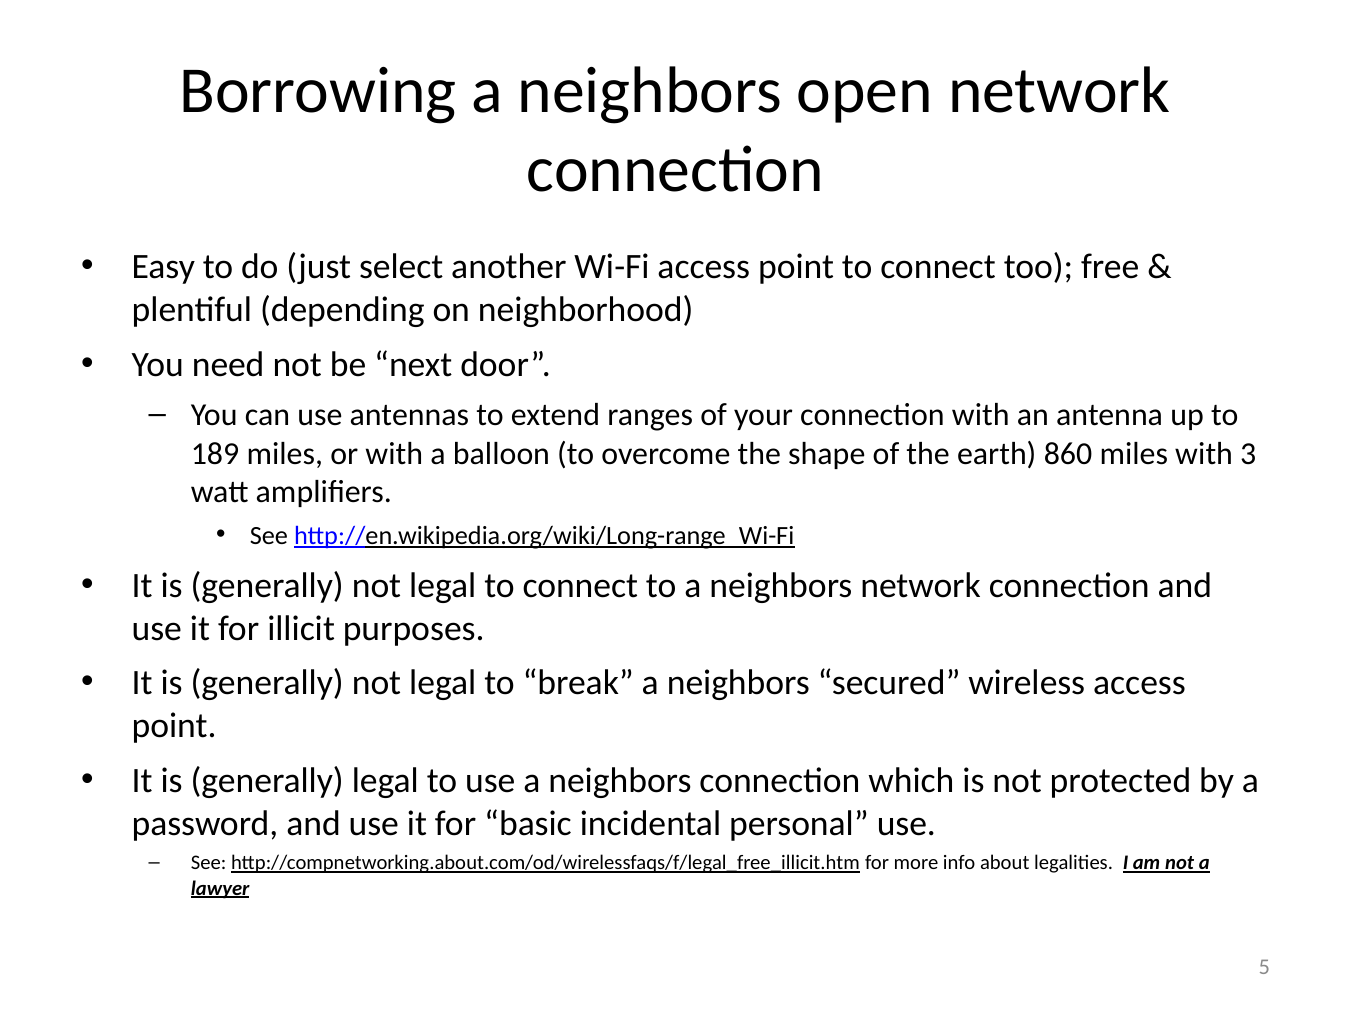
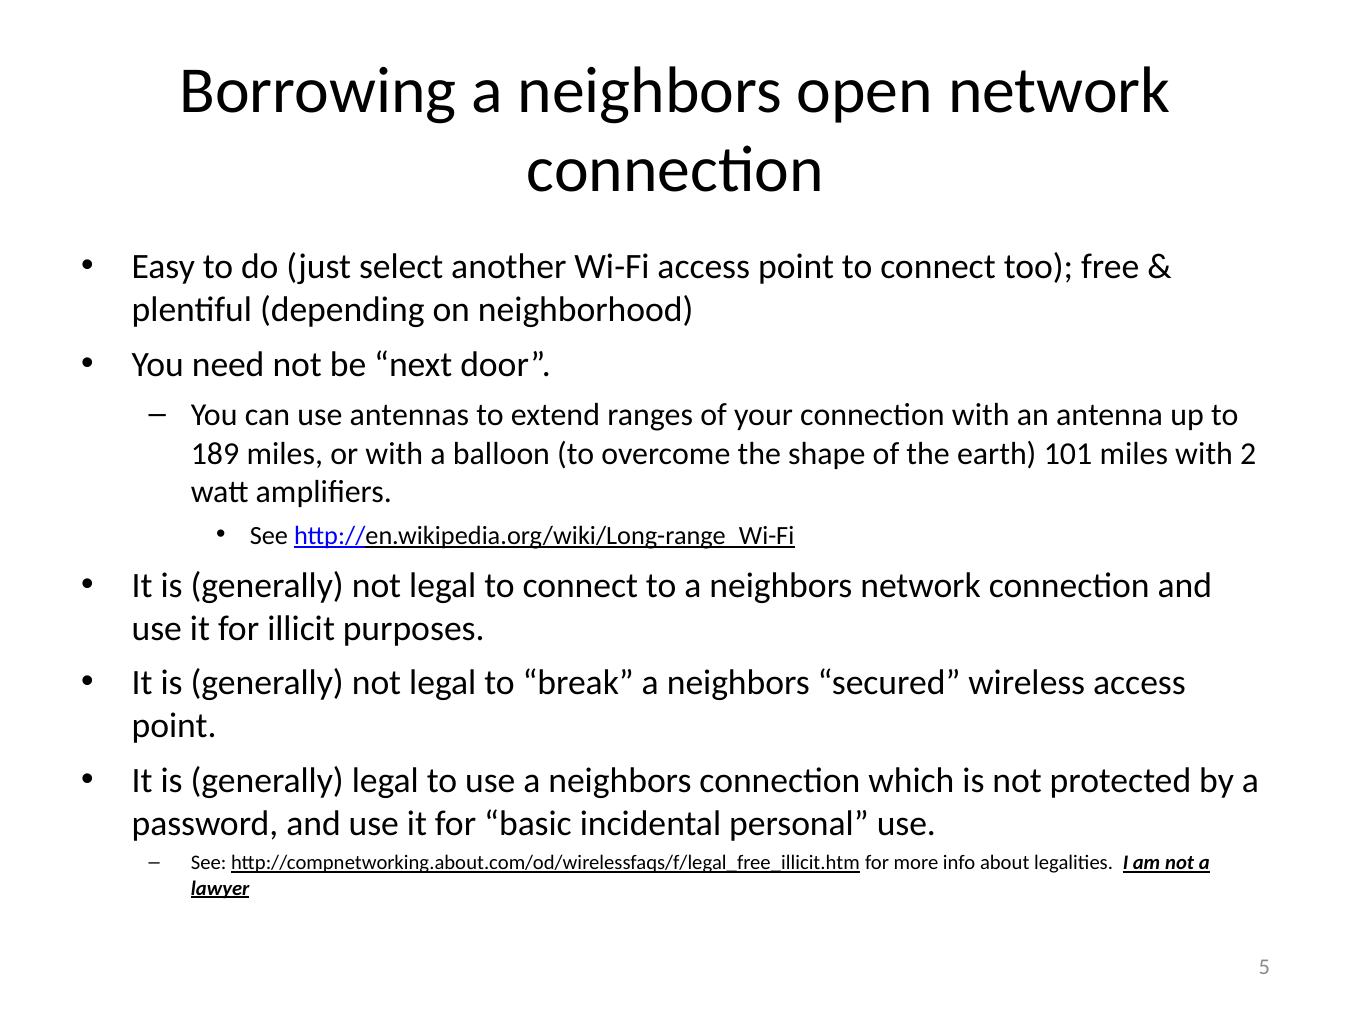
860: 860 -> 101 (1068, 454)
3: 3 -> 2 (1248, 454)
